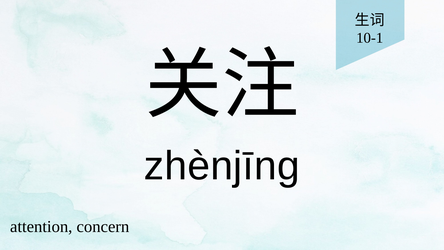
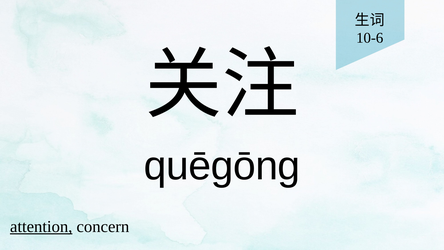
10-1: 10-1 -> 10-6 (370, 38)
zhènjīng: zhènjīng -> quēgōng (222, 166)
attention underline: none -> present (41, 226)
